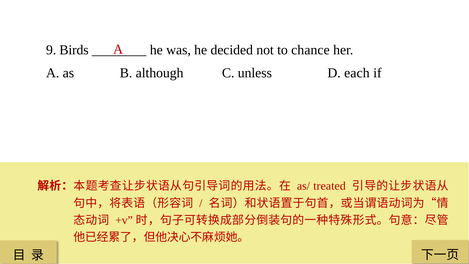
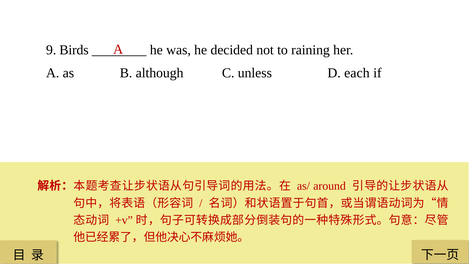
chance: chance -> raining (311, 50)
treated: treated -> around (330, 186)
